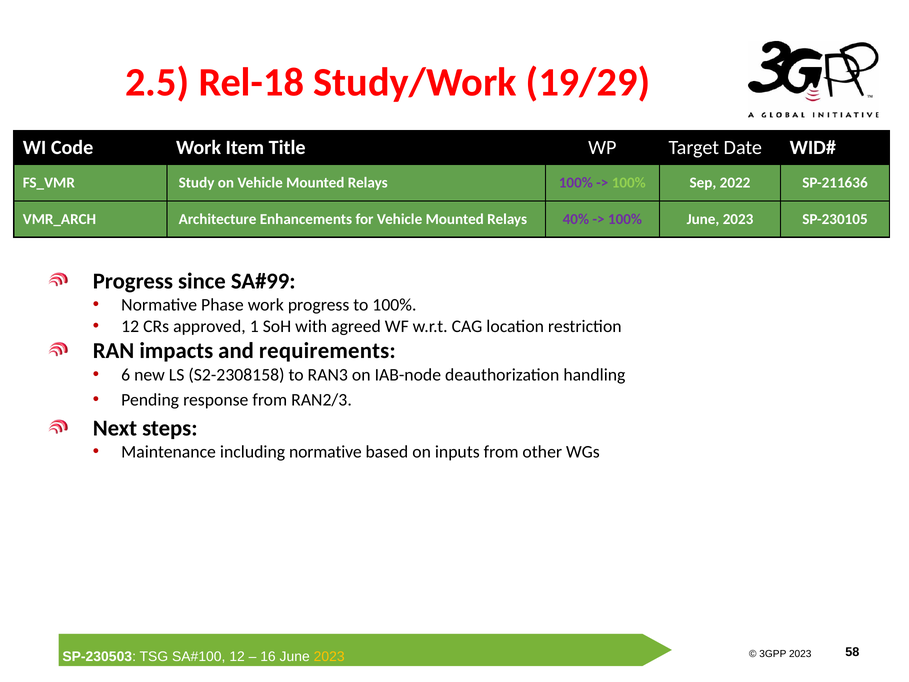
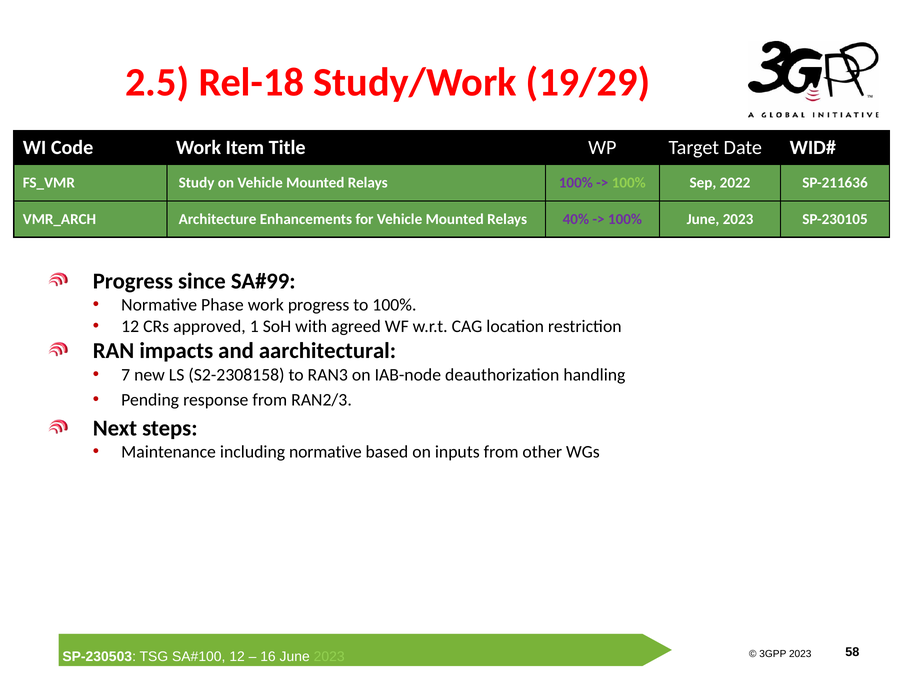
requirements: requirements -> aarchitectural (327, 351)
6: 6 -> 7 (126, 375)
2023 colour: yellow -> light green (329, 656)
